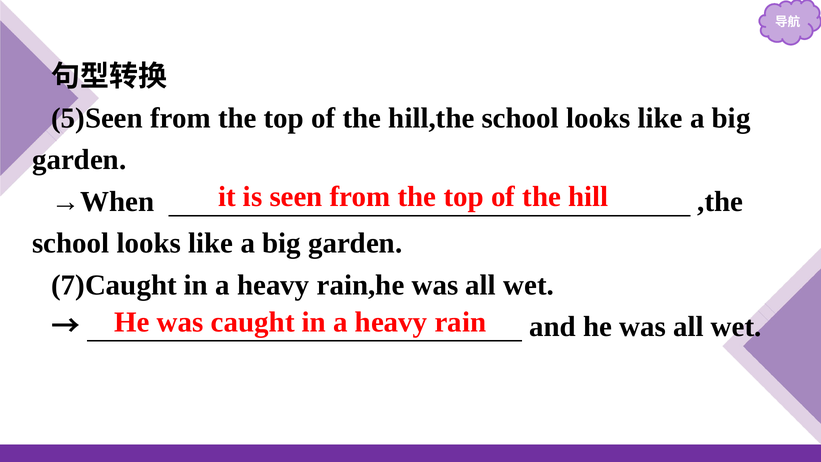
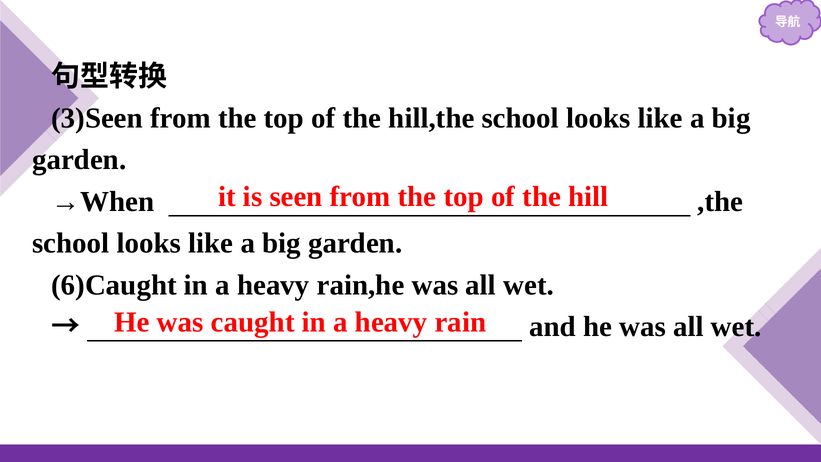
5)Seen: 5)Seen -> 3)Seen (97, 118)
7)Caught: 7)Caught -> 6)Caught (114, 285)
